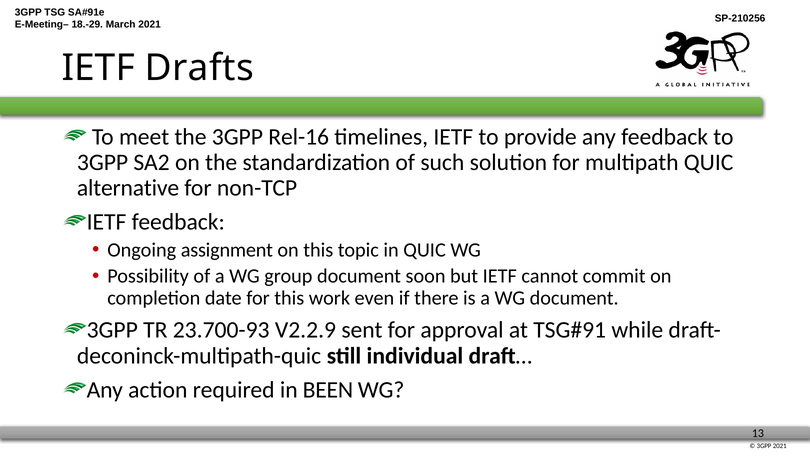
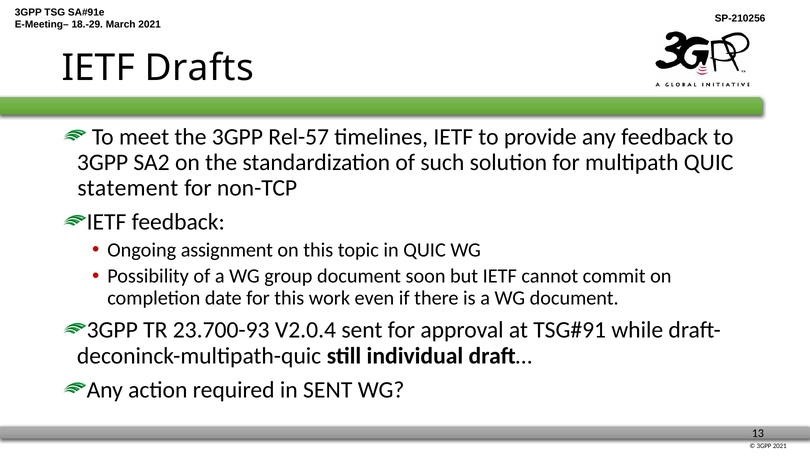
Rel-16: Rel-16 -> Rel-57 (299, 137)
alternative: alternative -> statement (128, 188)
V2.2.9: V2.2.9 -> V2.0.4 (305, 330)
in BEEN: BEEN -> SENT (328, 389)
